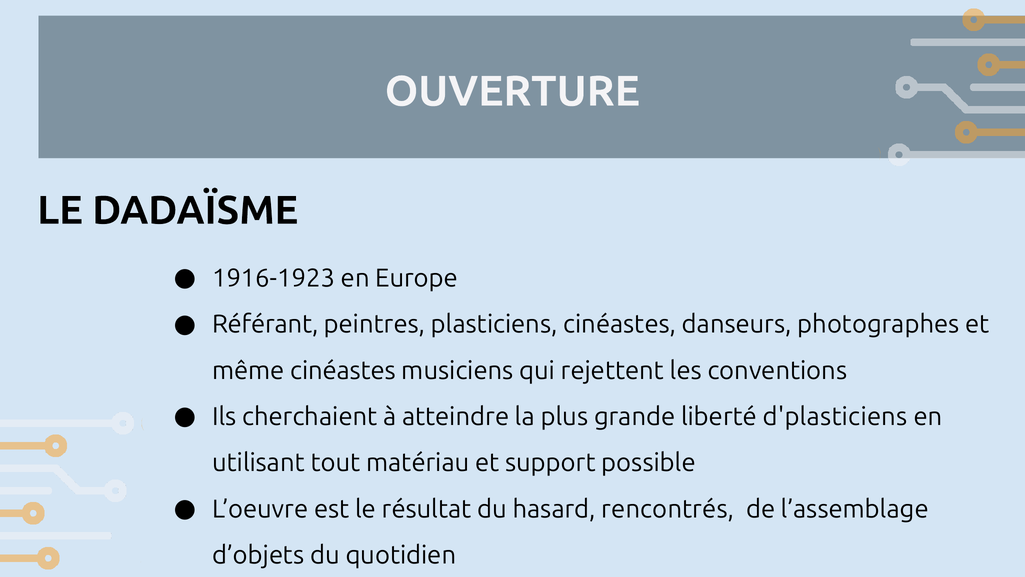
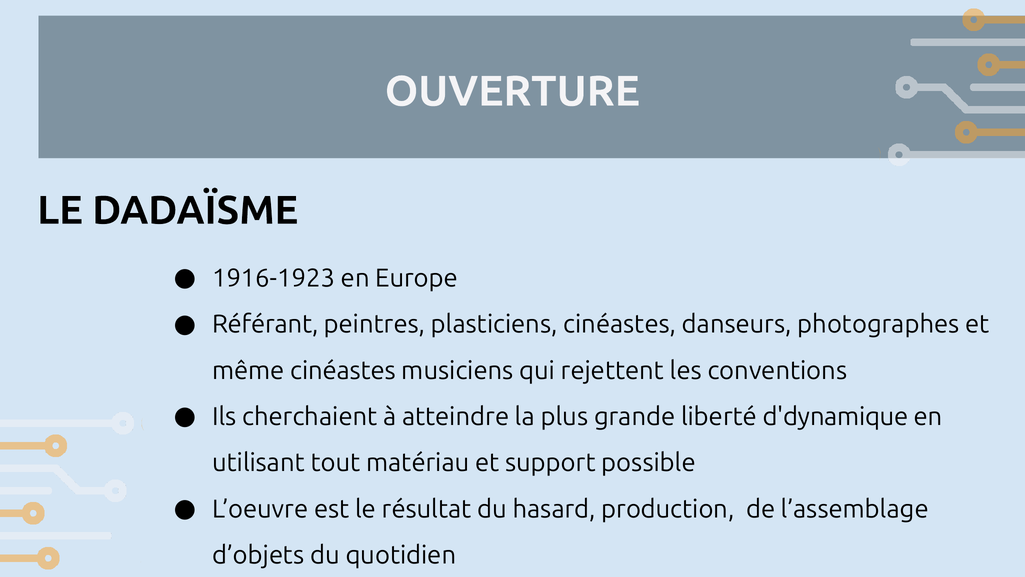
d'plasticiens: d'plasticiens -> d'dynamique (835, 416)
rencontrés: rencontrés -> production (668, 509)
